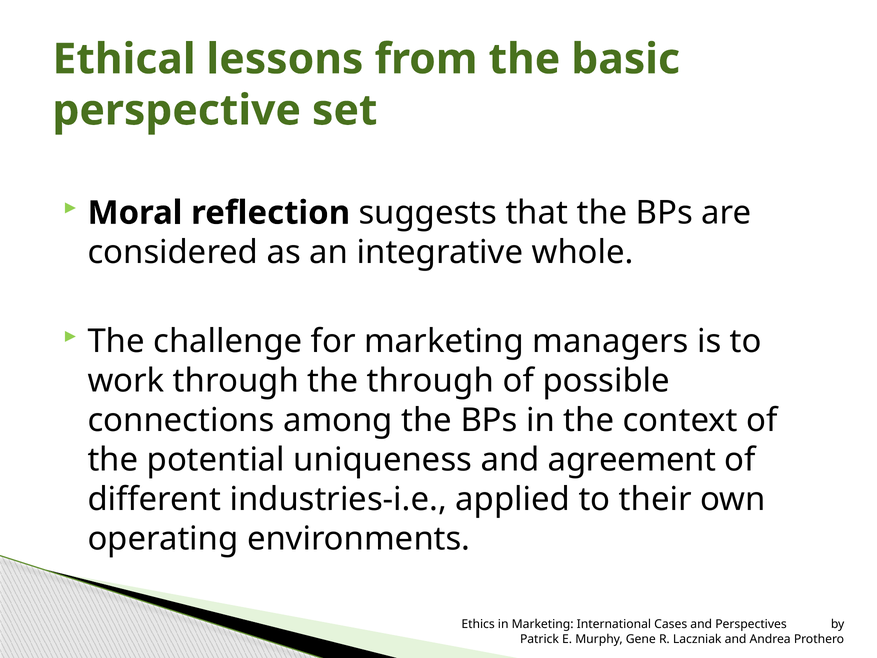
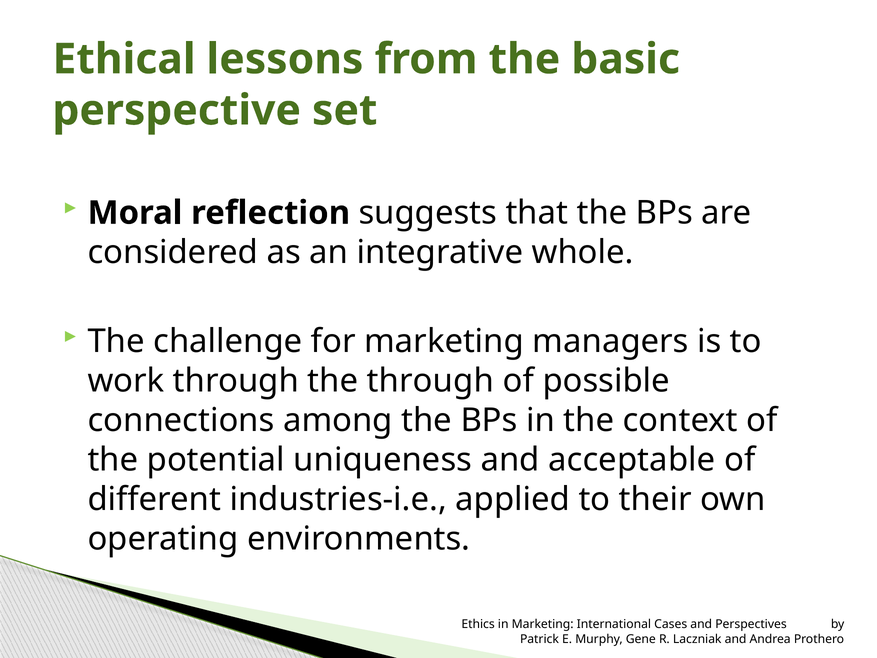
agreement: agreement -> acceptable (632, 460)
